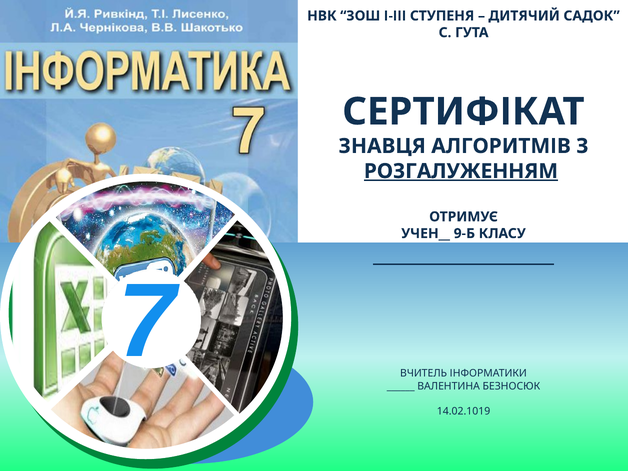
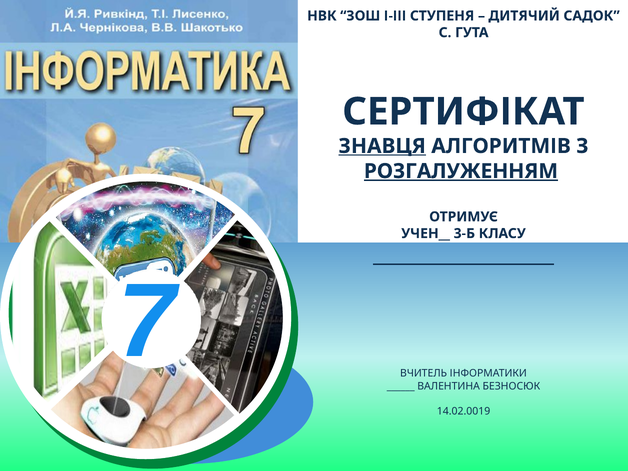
ЗНАВЦЯ underline: none -> present (382, 146)
9-Б: 9-Б -> 3-Б (464, 233)
14.02.1019: 14.02.1019 -> 14.02.0019 (464, 411)
